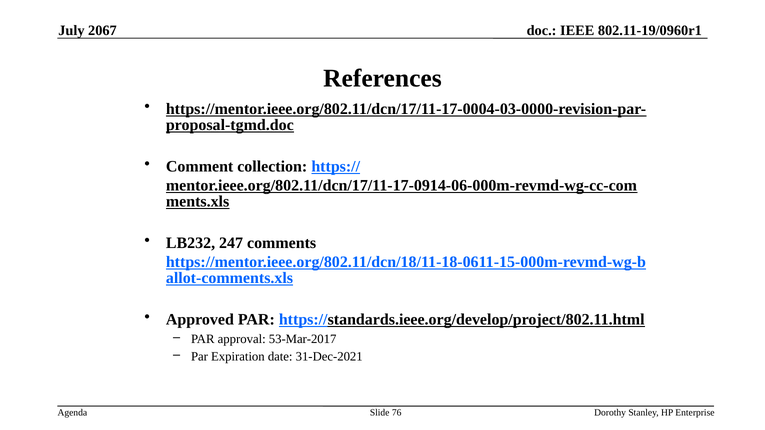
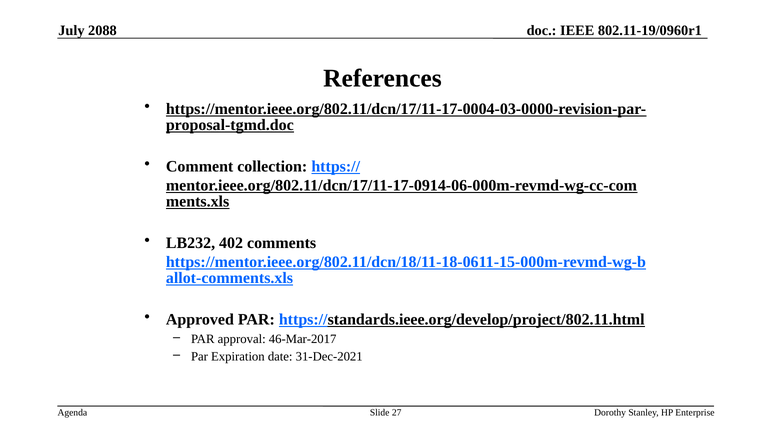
2067: 2067 -> 2088 (102, 31)
247: 247 -> 402 (231, 243)
53-Mar-2017: 53-Mar-2017 -> 46-Mar-2017 (303, 339)
76: 76 -> 27 (397, 413)
